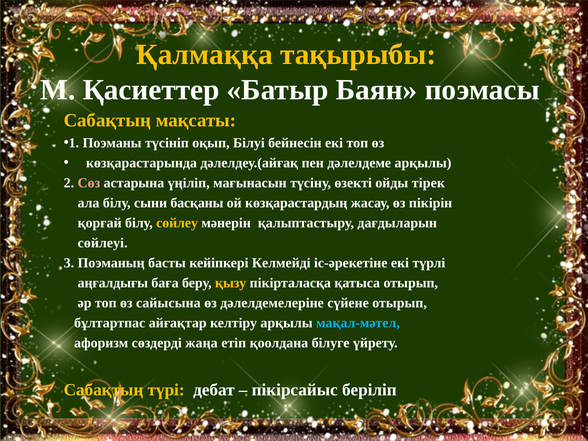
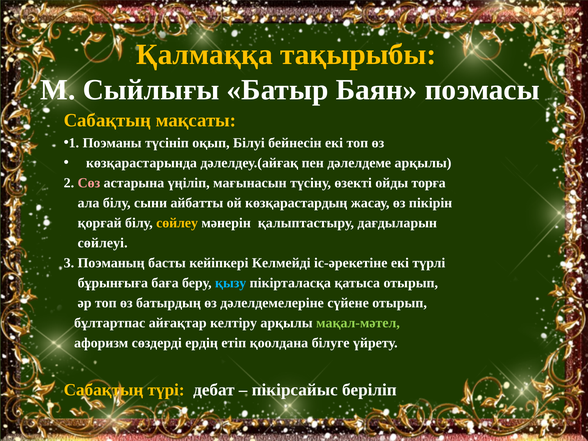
Қасиеттер: Қасиеттер -> Сыйлығы (151, 90)
тірек: тірек -> торға (429, 183)
басқаны: басқаны -> айбатты (197, 203)
аңғалдығы: аңғалдығы -> бұрынғыға (113, 283)
қызу colour: yellow -> light blue (231, 283)
сайысына: сайысына -> батырдың (168, 303)
мақал-мәтел colour: light blue -> light green (358, 323)
жаңа: жаңа -> ердің (202, 343)
